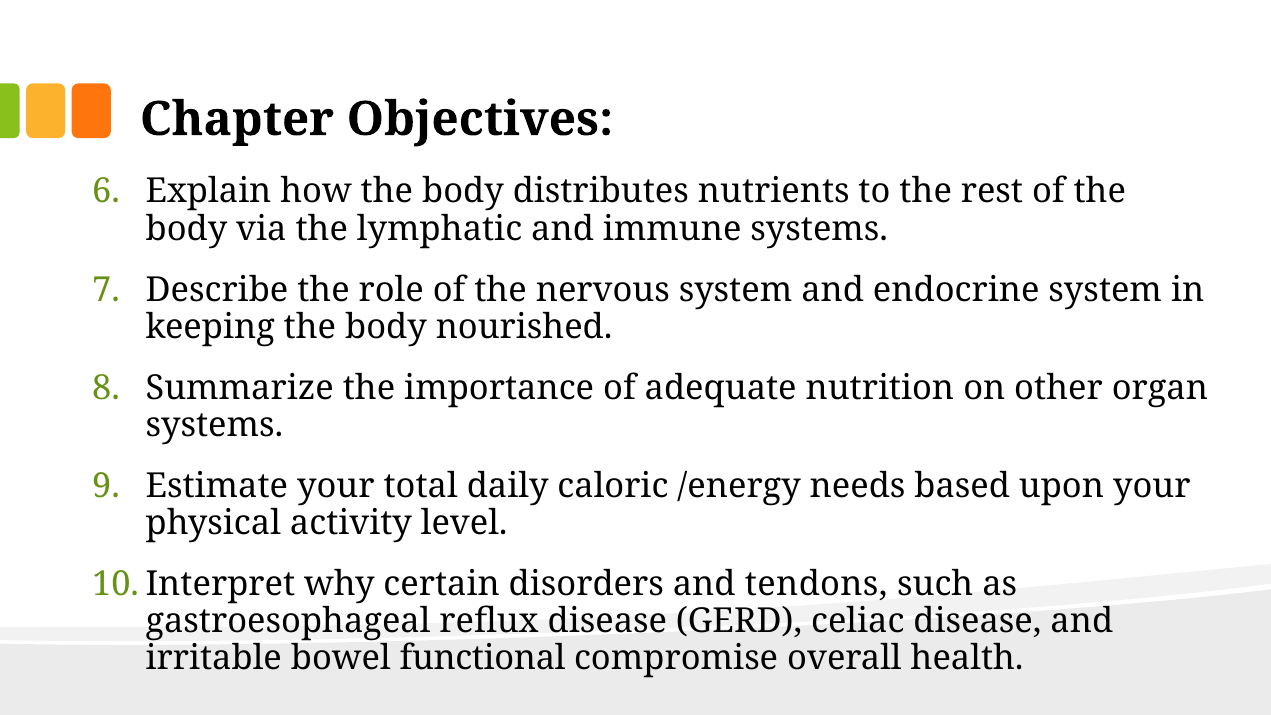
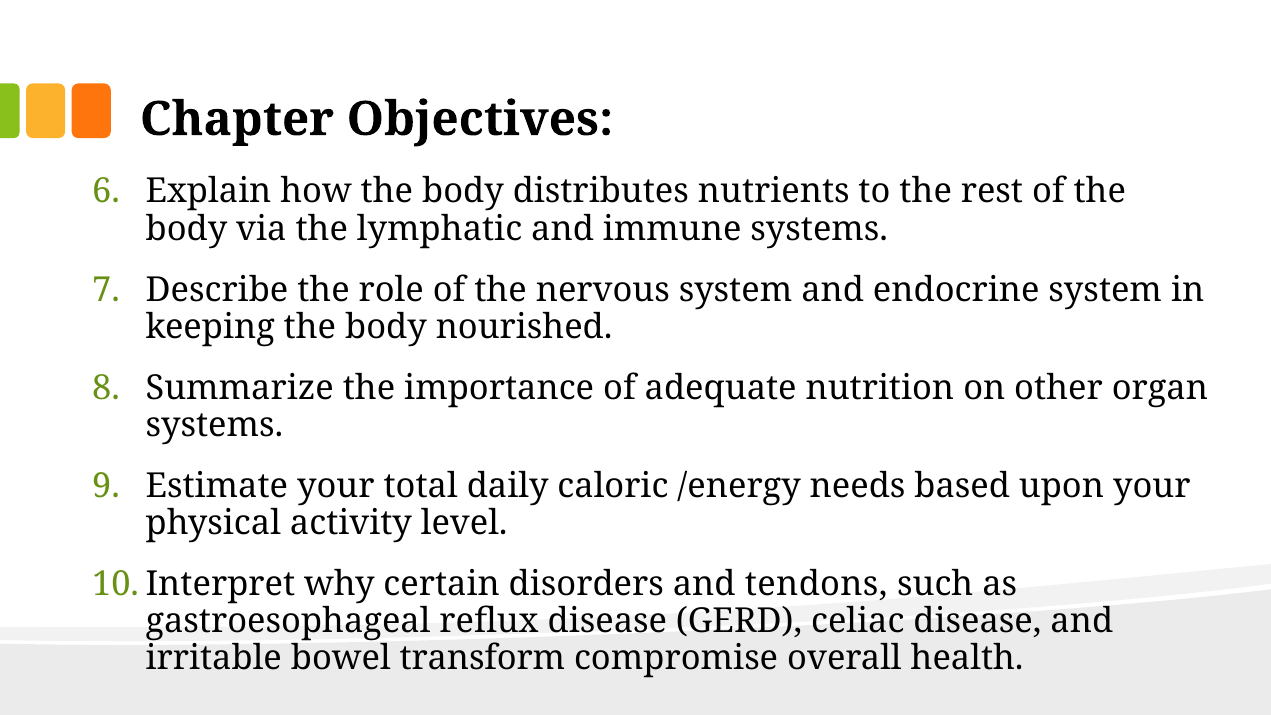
functional: functional -> transform (482, 659)
